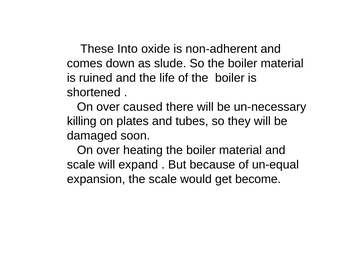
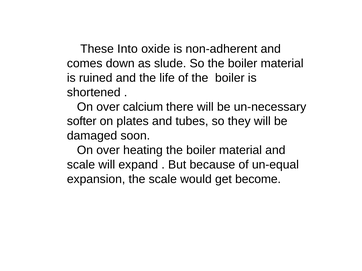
caused: caused -> calcium (143, 107)
killing: killing -> softer (82, 121)
